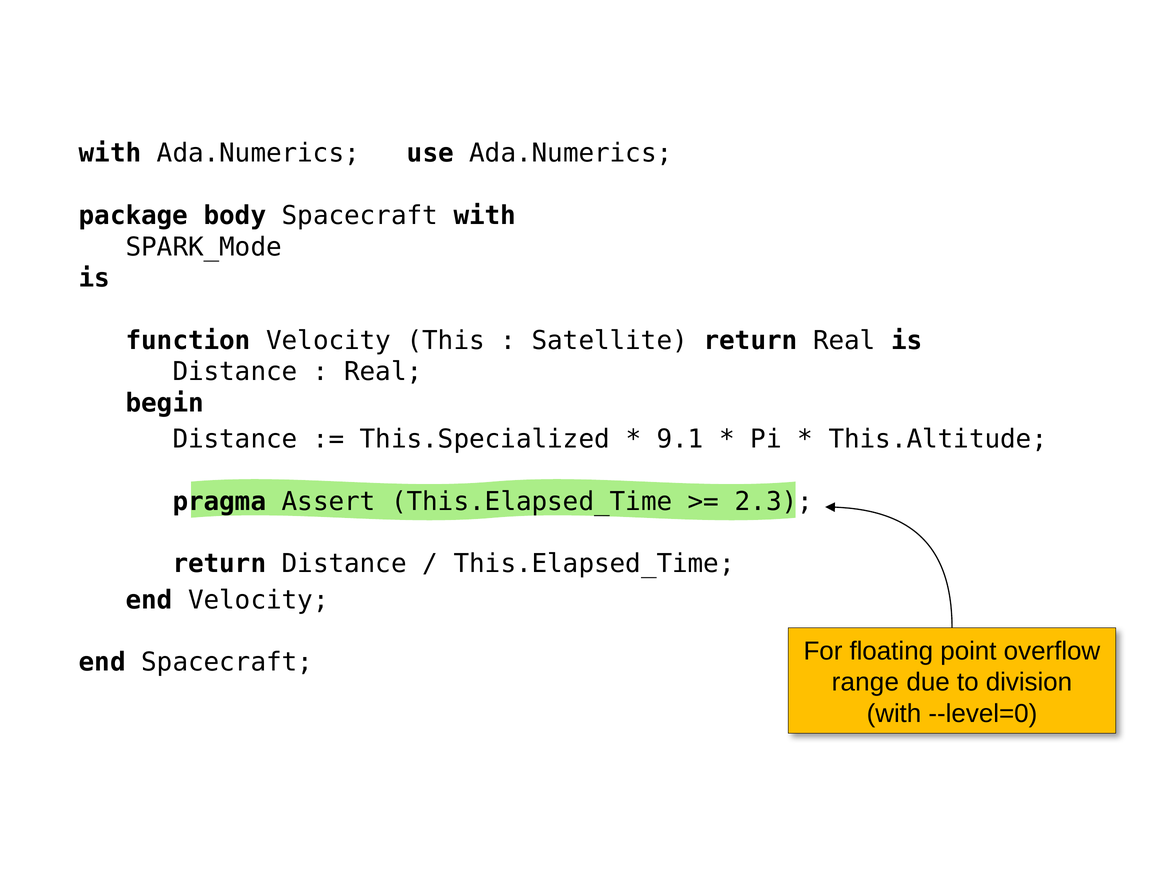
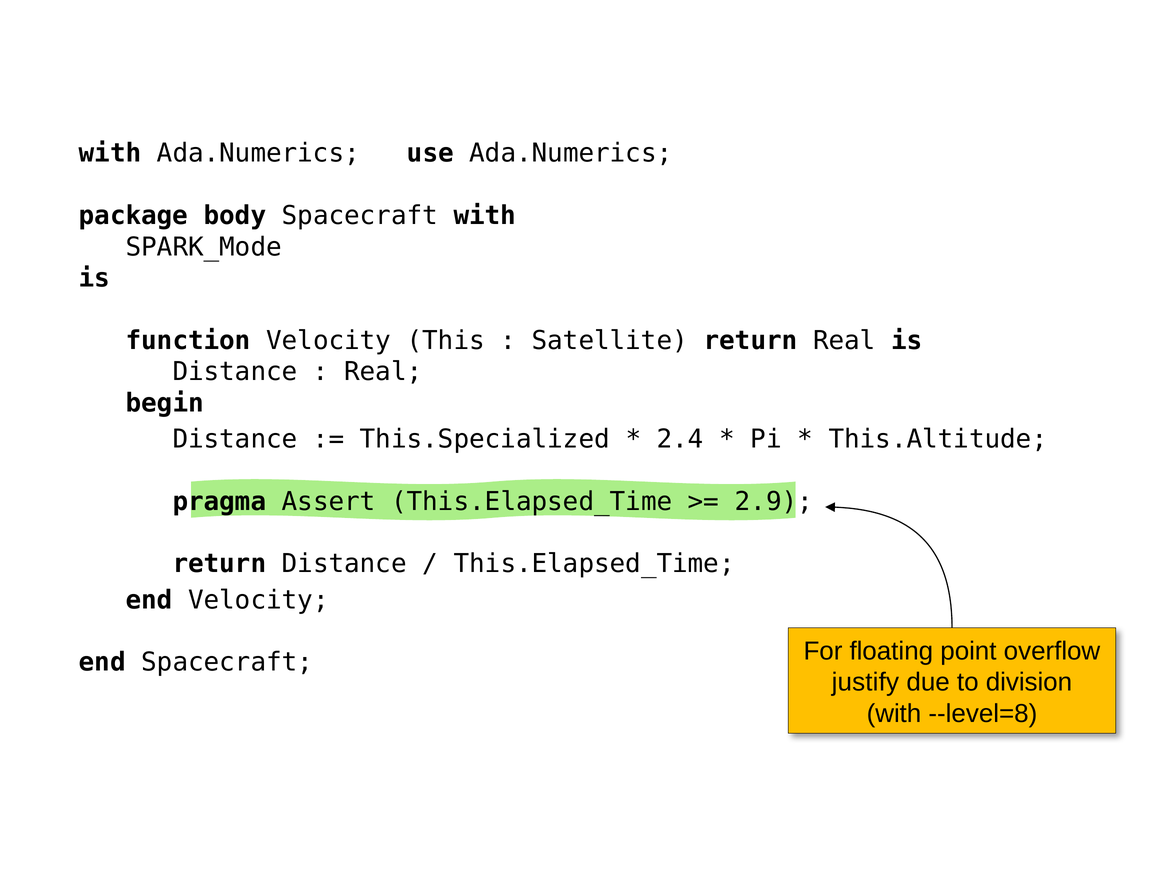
9.1: 9.1 -> 2.4 (680, 439)
2.3: 2.3 -> 2.9 (774, 502)
range: range -> justify (865, 683)
--level=0: --level=0 -> --level=8 (983, 714)
